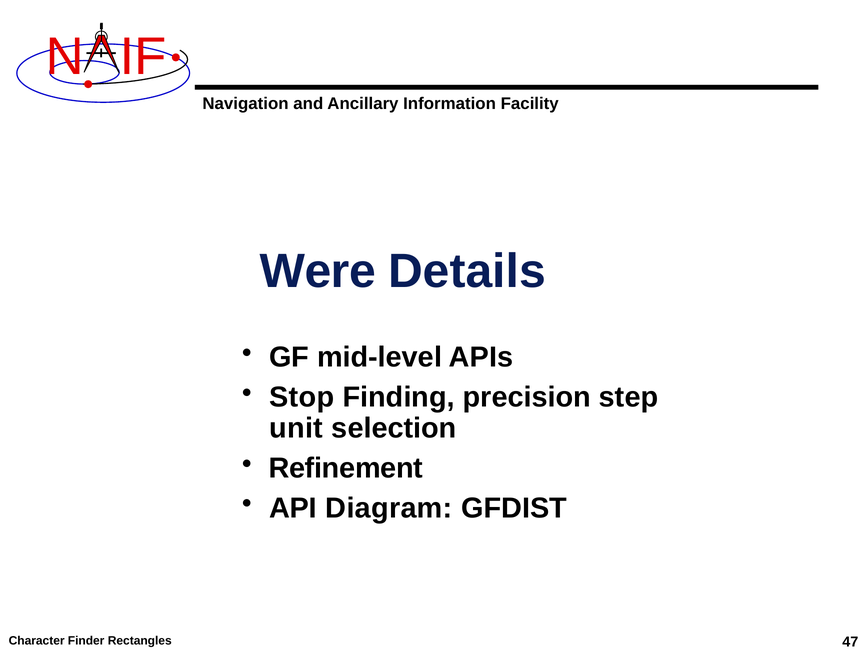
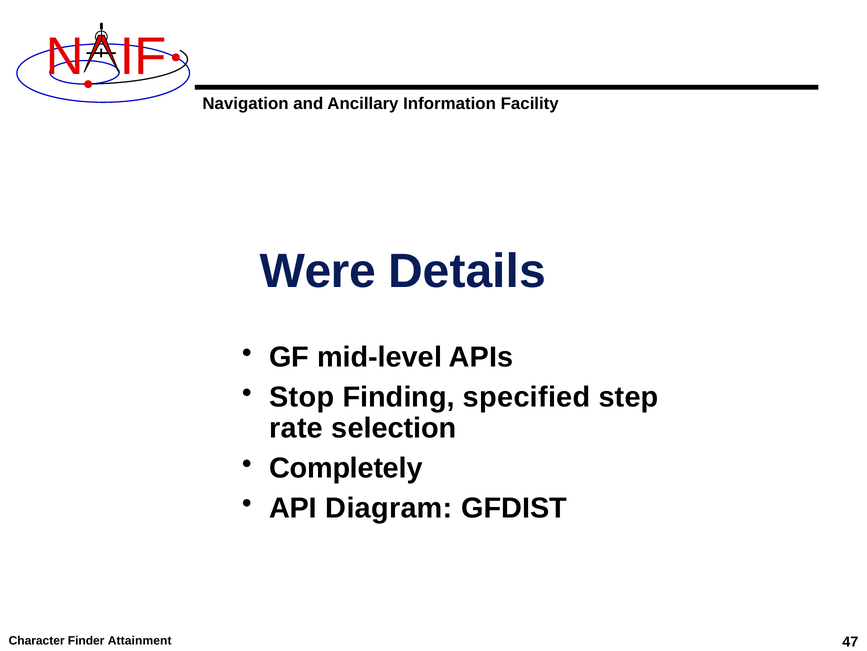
precision: precision -> specified (527, 397)
unit: unit -> rate (296, 428)
Refinement: Refinement -> Completely (346, 468)
Rectangles: Rectangles -> Attainment (140, 640)
